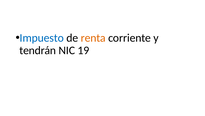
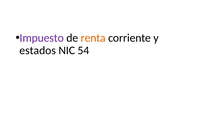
Impuesto colour: blue -> purple (42, 38)
tendrán: tendrán -> estados (38, 50)
19: 19 -> 54 (83, 50)
